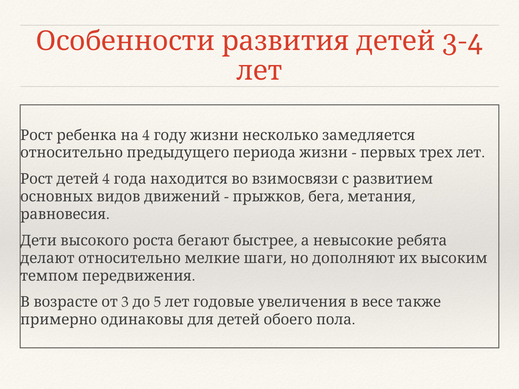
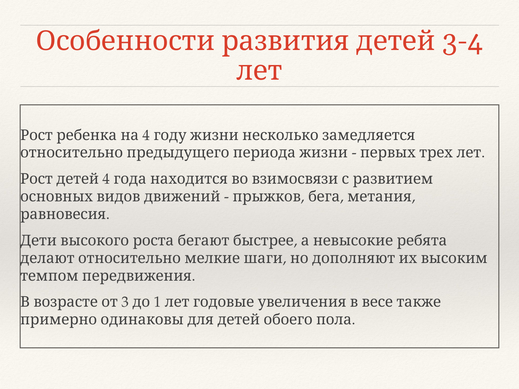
5: 5 -> 1 (157, 302)
